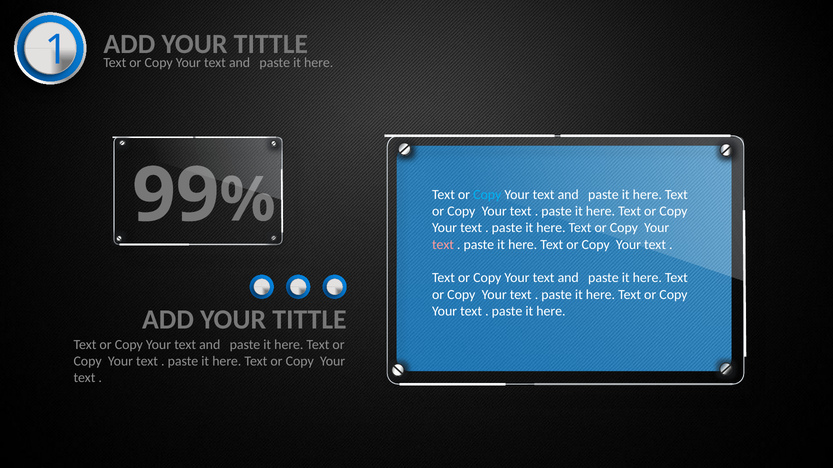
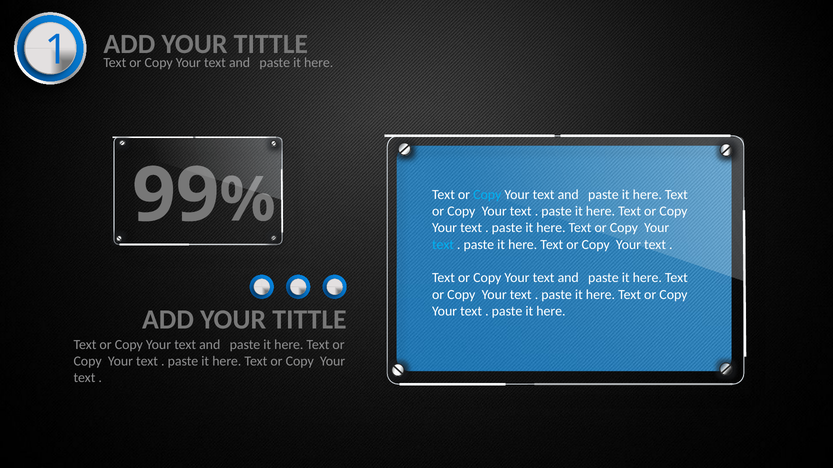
text colour: pink -> light blue (443, 245)
